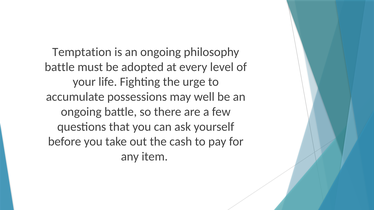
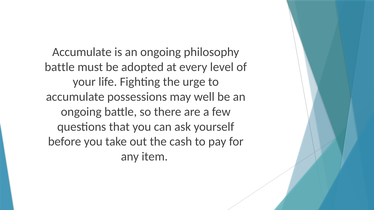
Temptation: Temptation -> Accumulate (82, 52)
